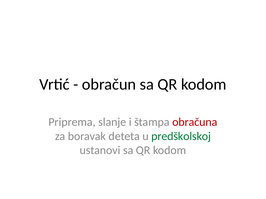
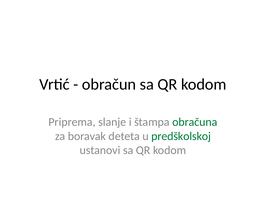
obračuna colour: red -> green (195, 122)
